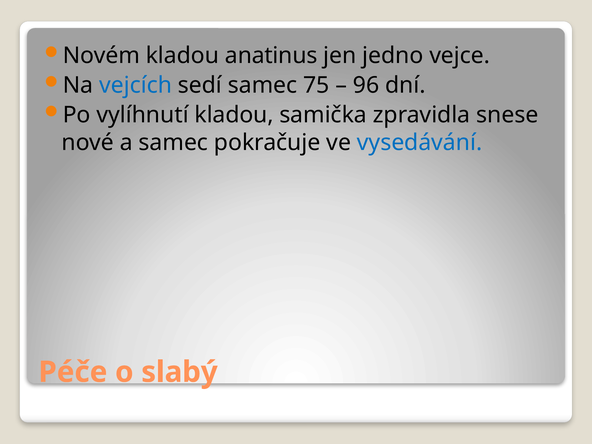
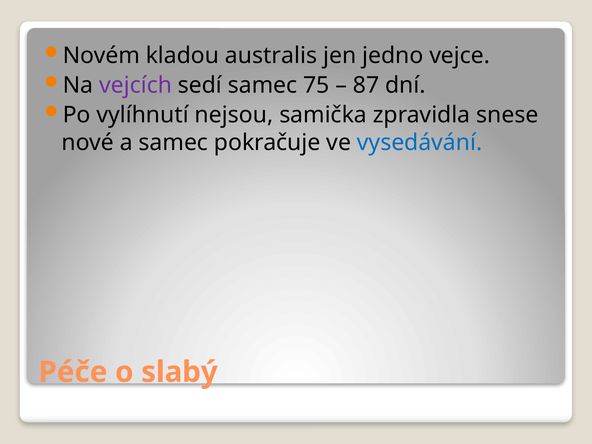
anatinus: anatinus -> australis (271, 56)
vejcích colour: blue -> purple (136, 85)
96: 96 -> 87 (366, 85)
vylíhnutí kladou: kladou -> nejsou (234, 115)
